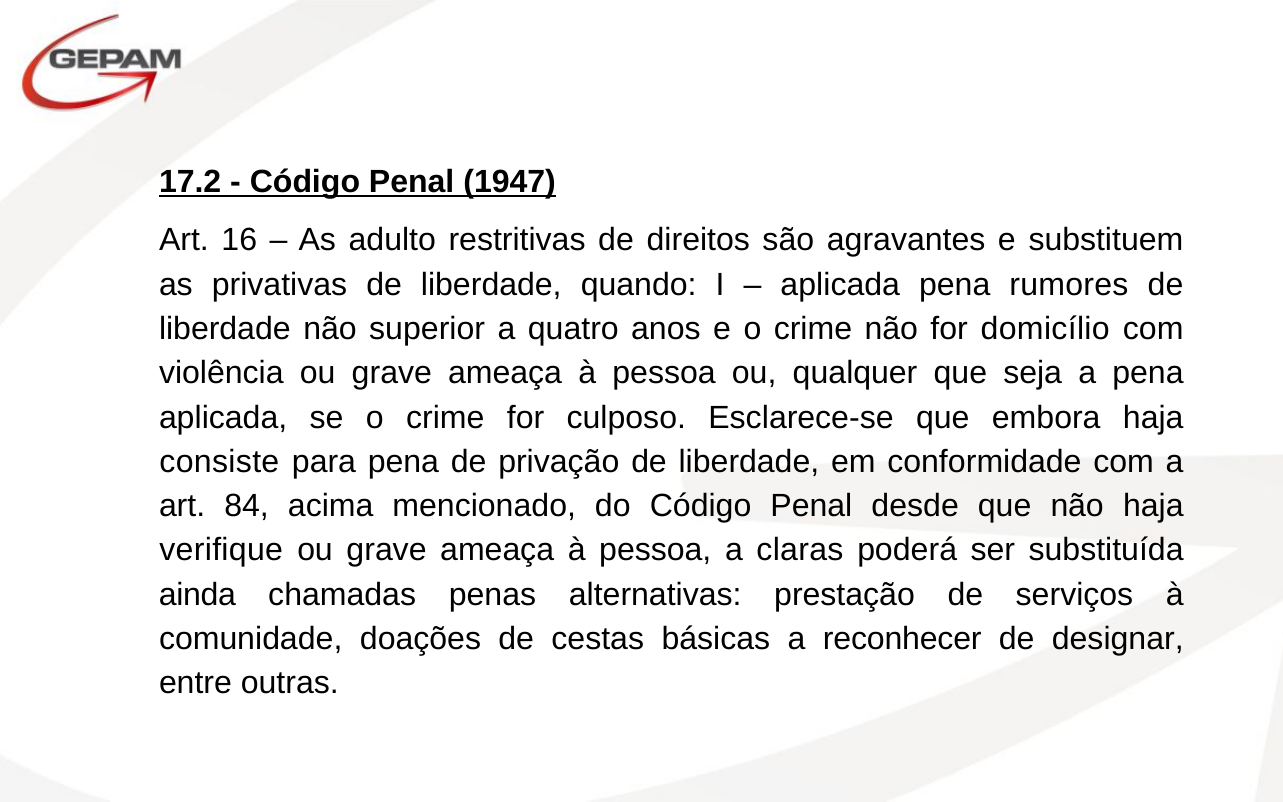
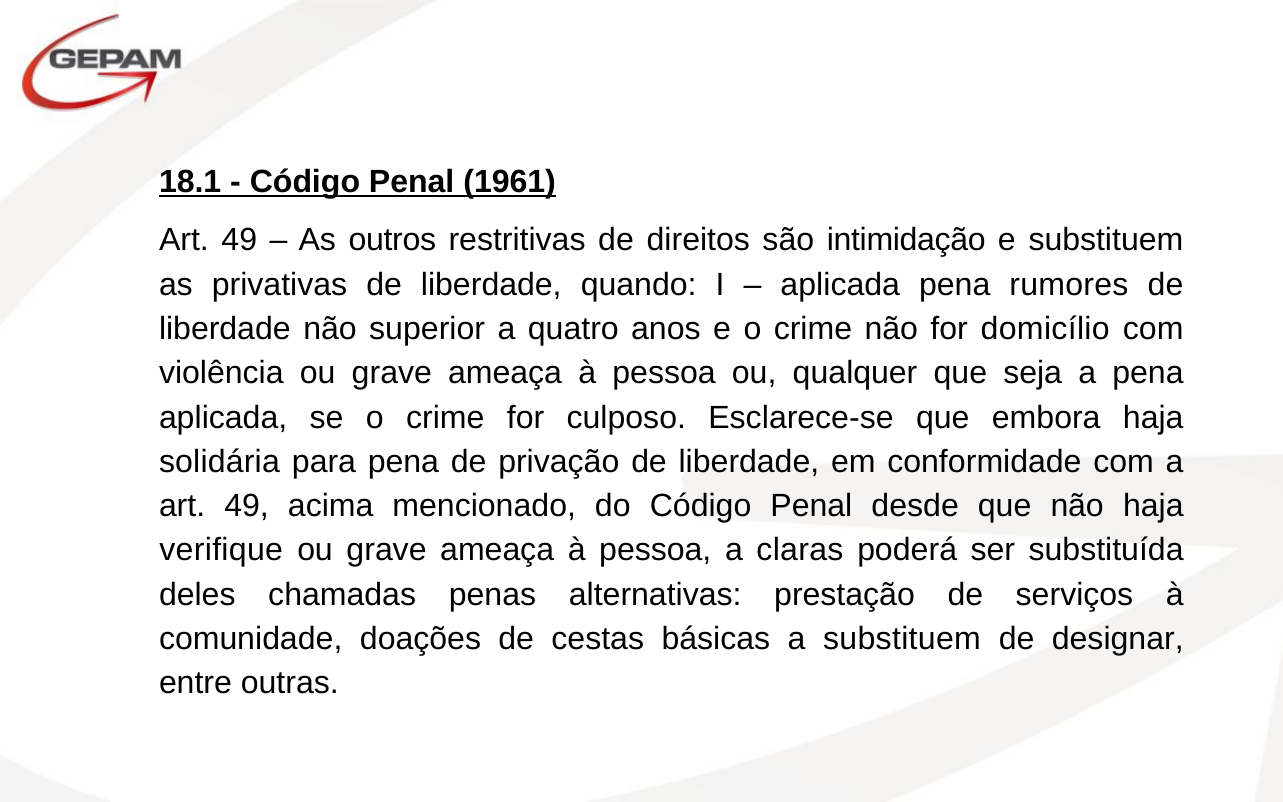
17.2: 17.2 -> 18.1 (190, 182)
1947: 1947 -> 1961 (510, 182)
16: 16 -> 49 (239, 240)
adulto: adulto -> outros (392, 240)
agravantes: agravantes -> intimidação (906, 240)
consiste: consiste -> solidária (219, 462)
84: 84 -> 49 (247, 506)
ainda: ainda -> deles (197, 594)
a reconhecer: reconhecer -> substituem (902, 639)
